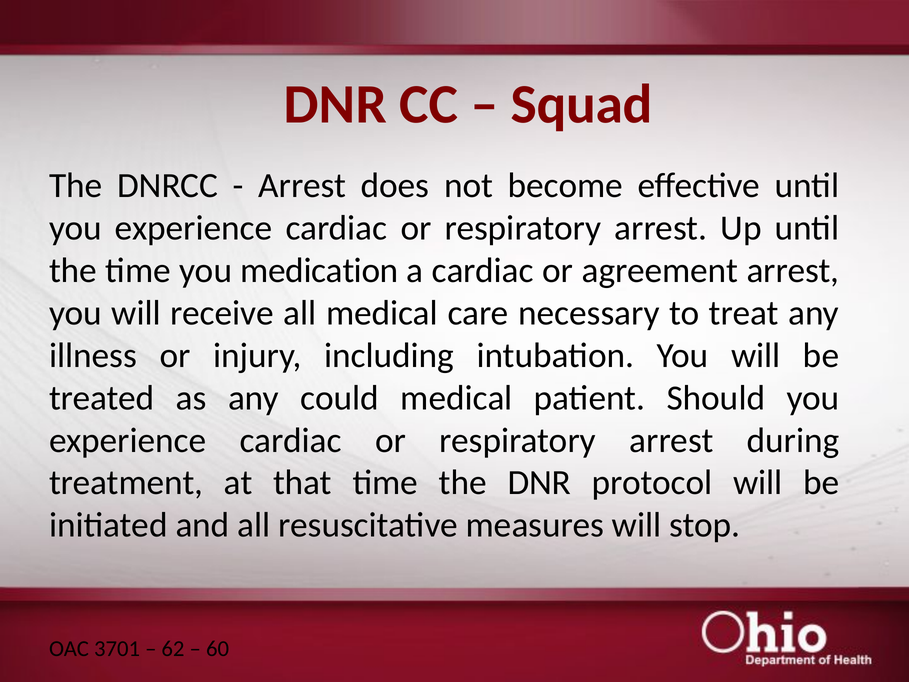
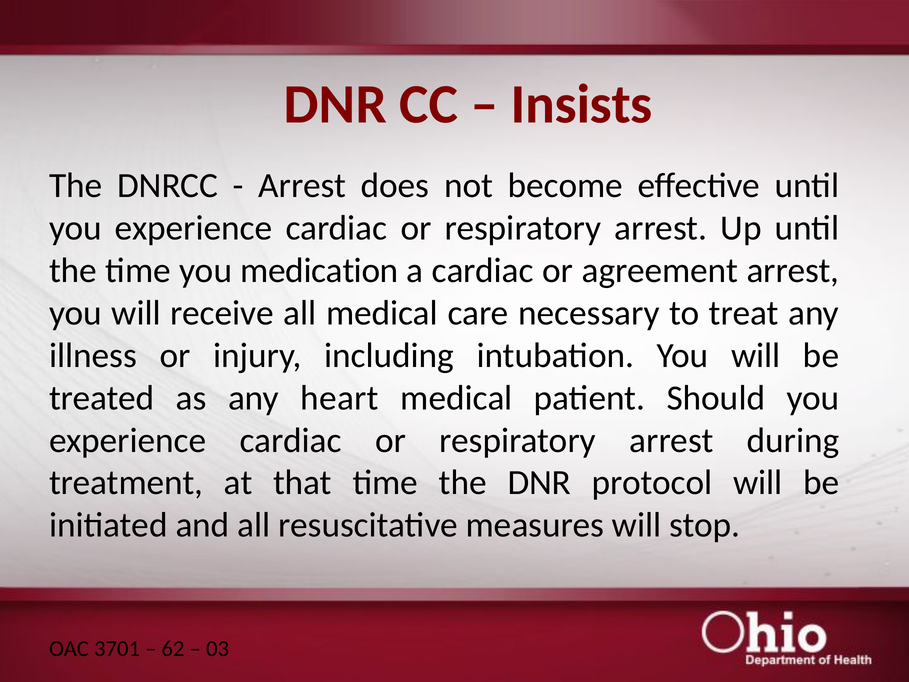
Squad: Squad -> Insists (582, 104)
could: could -> heart (339, 398)
60: 60 -> 03 (218, 648)
